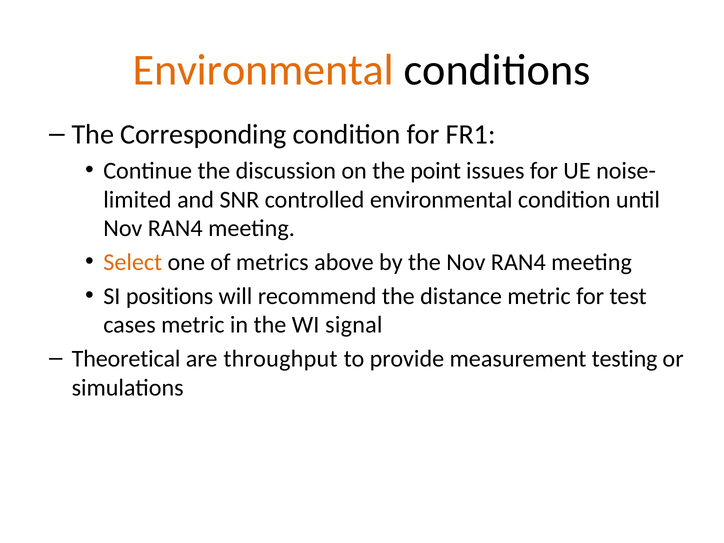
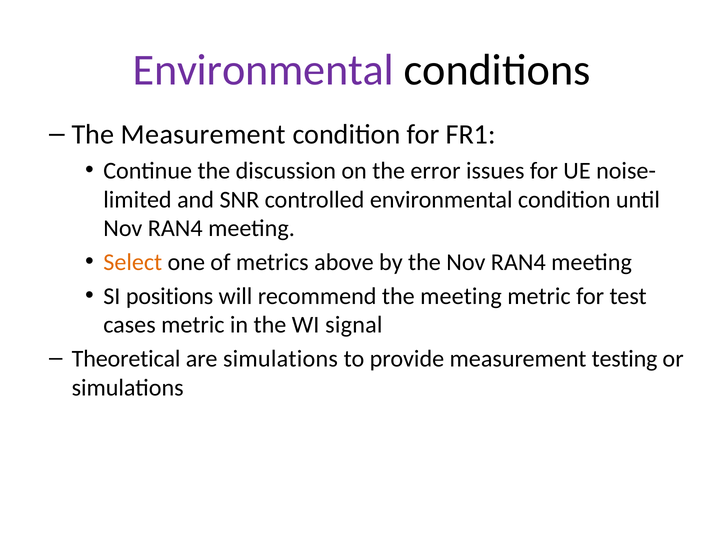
Environmental colour: orange -> purple (263, 70)
The Corresponding: Corresponding -> Measurement (203, 135)
point: point -> error (435, 171)
the distance: distance -> meeting (461, 296)
are throughput: throughput -> simulations (280, 359)
